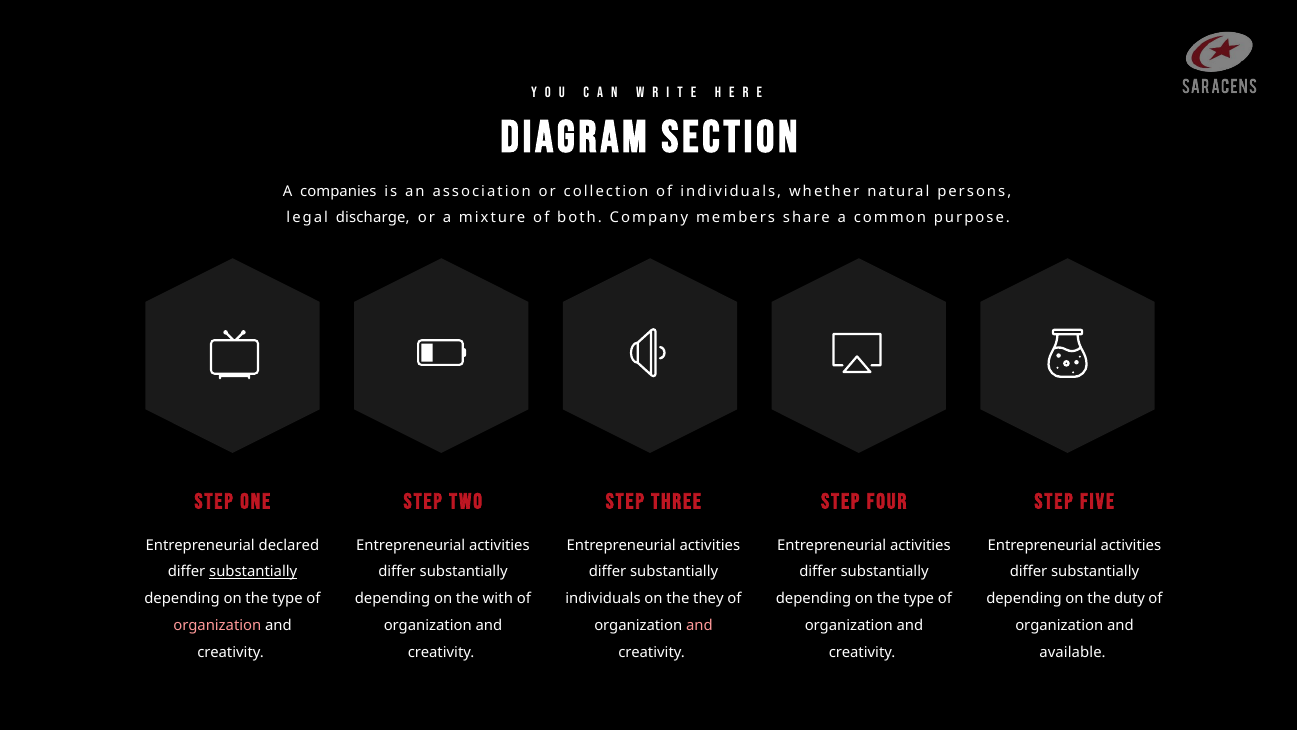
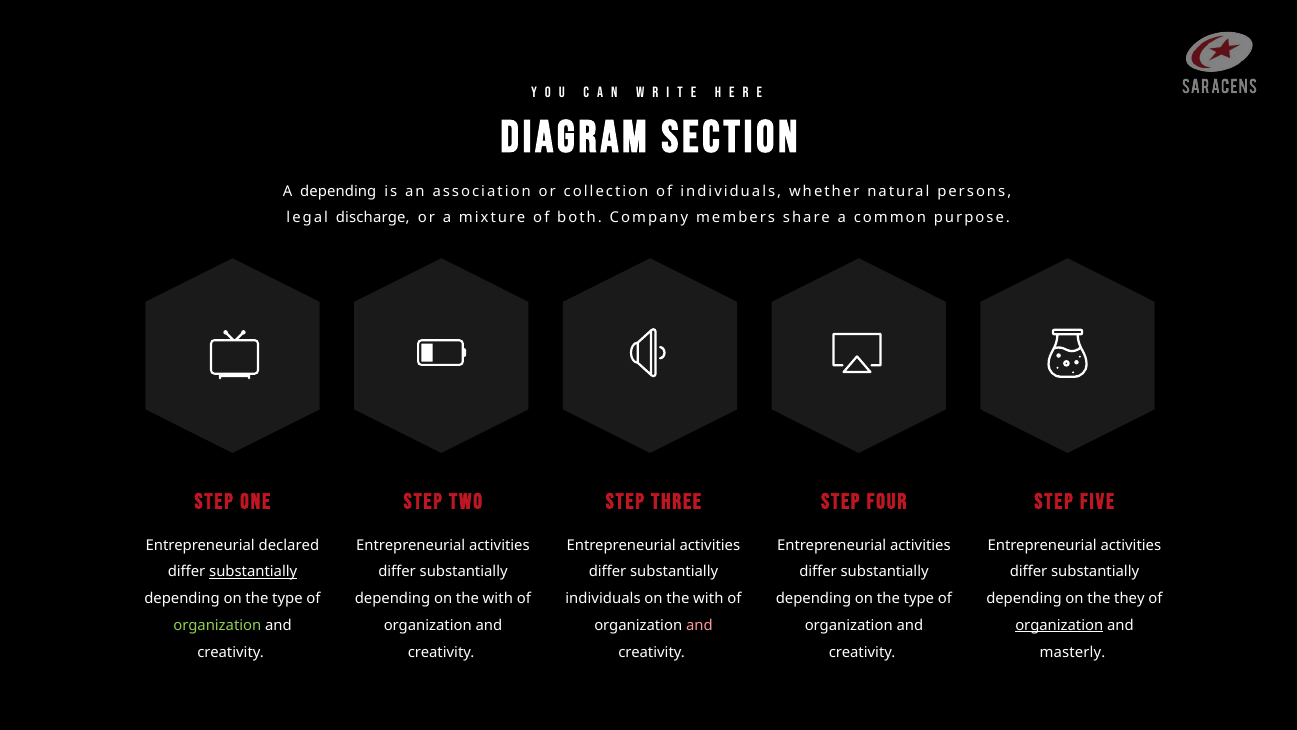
A companies: companies -> depending (338, 191)
they: they -> with (708, 599)
duty: duty -> they (1129, 599)
organization colour: pink -> light green (217, 625)
organization underline: none -> present (1059, 625)
available: available -> masterly (1073, 652)
